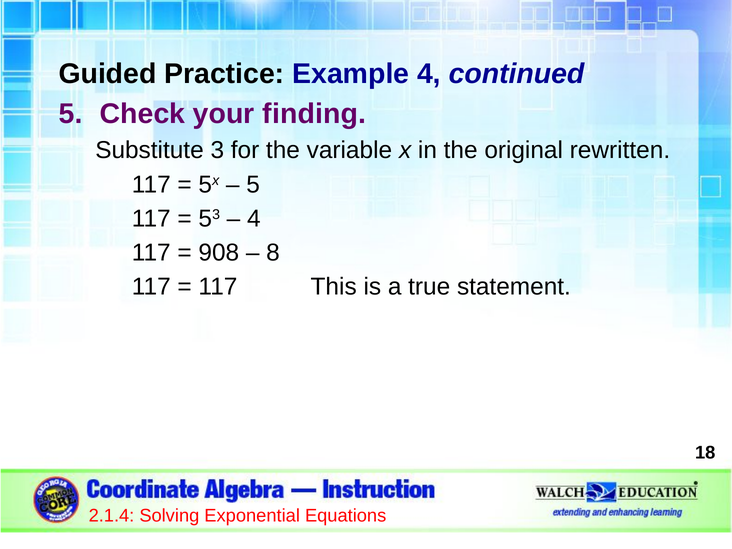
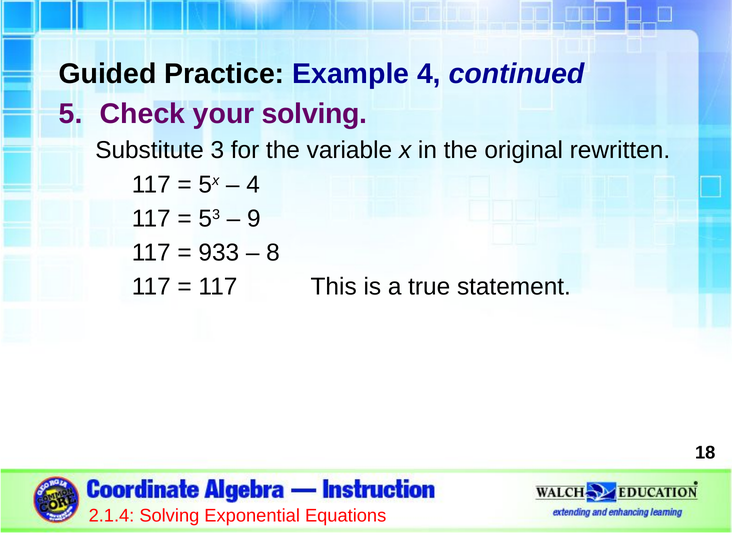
your finding: finding -> solving (315, 114)
5: 5 -> 4 (253, 184)
4: 4 -> 9 (254, 219)
908: 908 -> 933 (219, 253)
